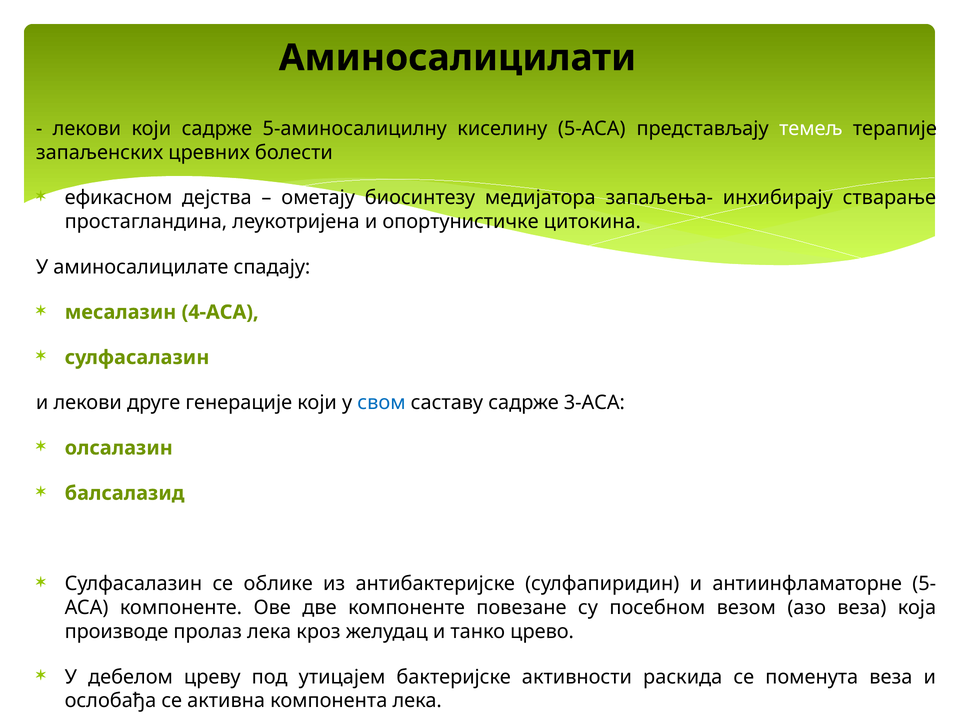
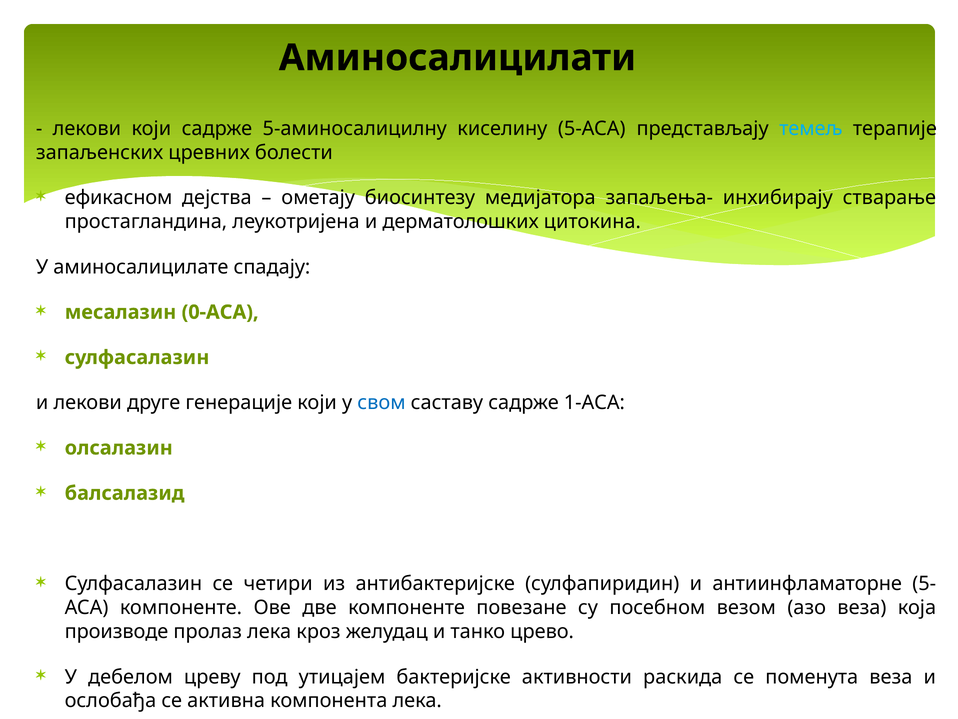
темељ colour: white -> light blue (811, 128)
опортунистичке: опортунистичке -> дерматолошких (461, 222)
4-АСА: 4-АСА -> 0-АСА (220, 312)
3-АСА: 3-АСА -> 1-АСА (594, 402)
облике: облике -> четири (278, 583)
